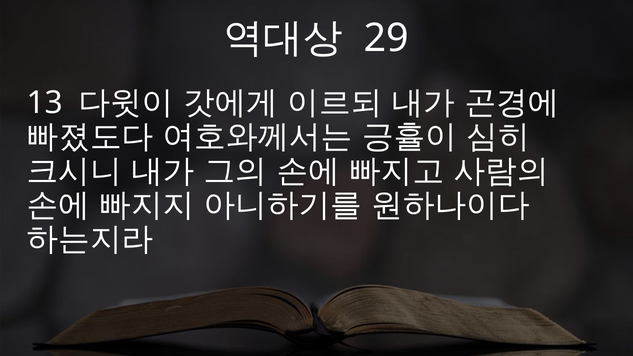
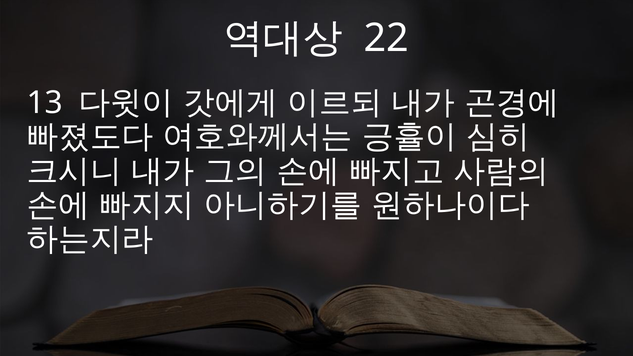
29: 29 -> 22 (386, 38)
